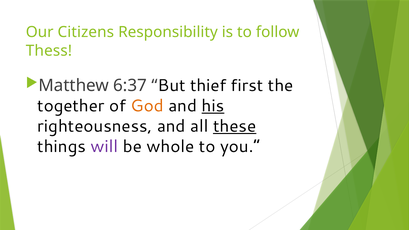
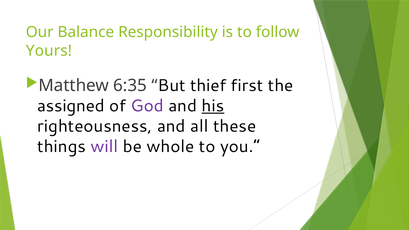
Citizens: Citizens -> Balance (86, 32)
Thess: Thess -> Yours (49, 51)
6:37: 6:37 -> 6:35 (130, 85)
together: together -> assigned (71, 106)
God colour: orange -> purple (147, 106)
these underline: present -> none (235, 126)
